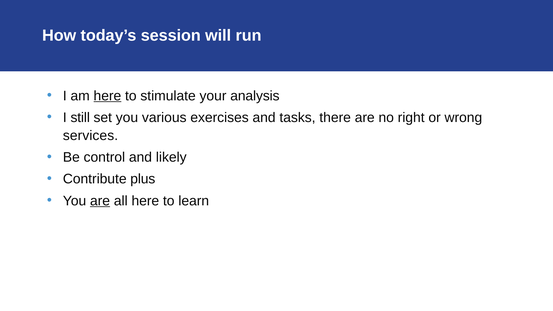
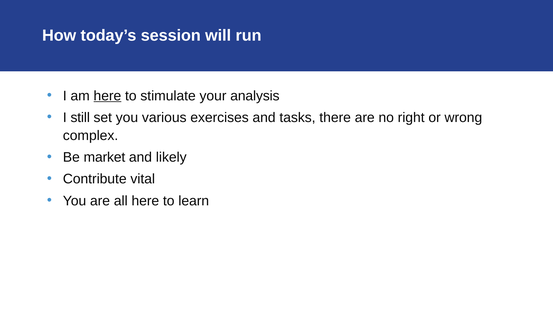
services: services -> complex (91, 136)
control: control -> market (104, 157)
plus: plus -> vital (143, 179)
are underline: present -> none (100, 201)
